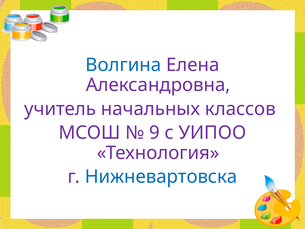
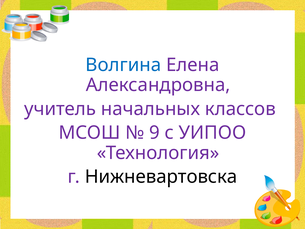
Нижневартовска colour: blue -> black (161, 177)
